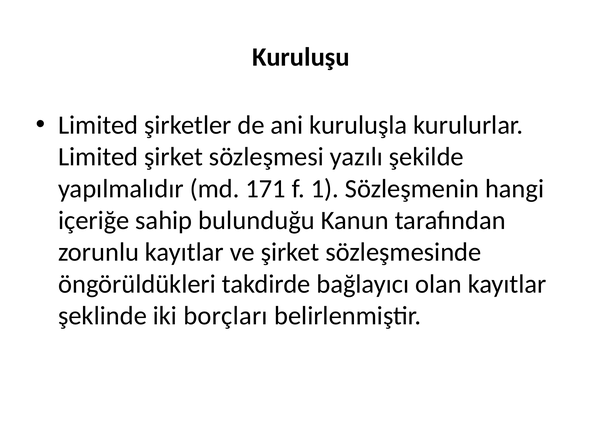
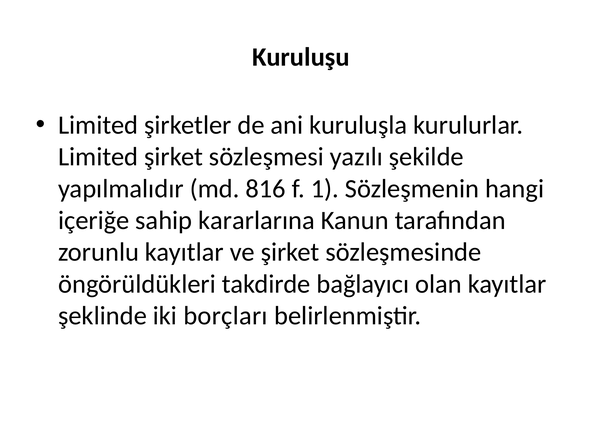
171: 171 -> 816 (266, 189)
bulunduğu: bulunduğu -> kararlarına (257, 220)
